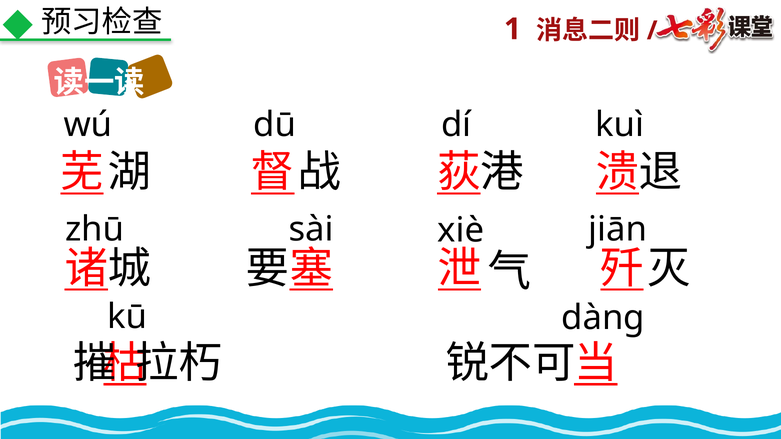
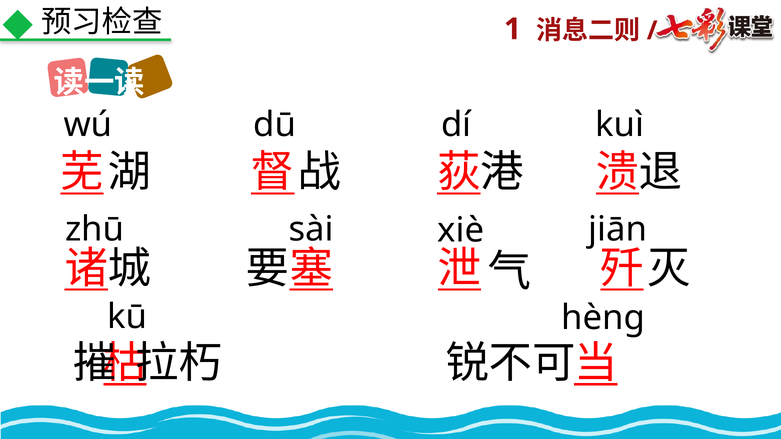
dànɡ: dànɡ -> hènɡ (603, 318)
